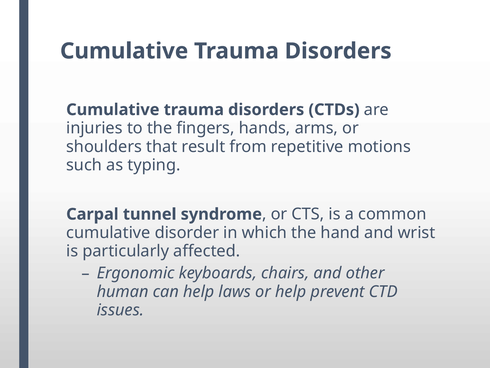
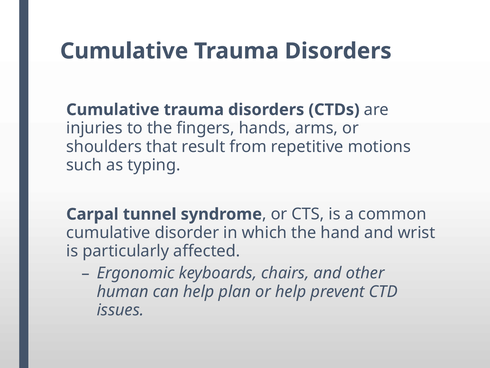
laws: laws -> plan (235, 291)
